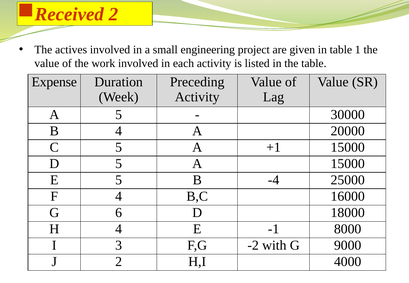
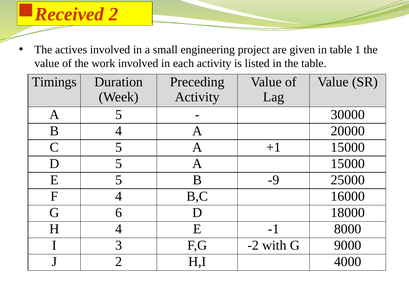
Expense: Expense -> Timings (54, 82)
-4: -4 -> -9 (274, 180)
